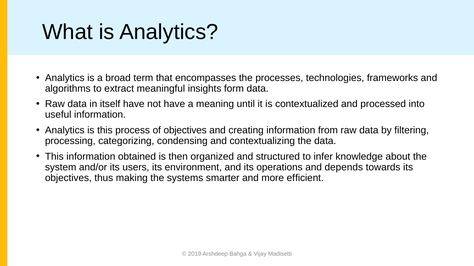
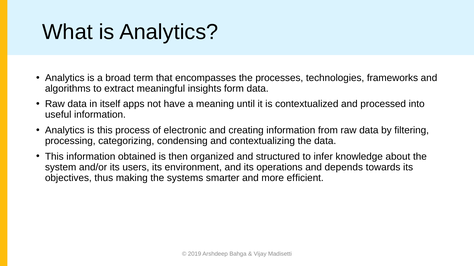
itself have: have -> apps (134, 104)
of objectives: objectives -> electronic (185, 131)
